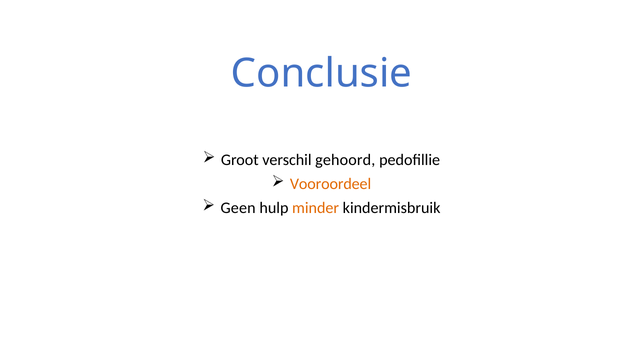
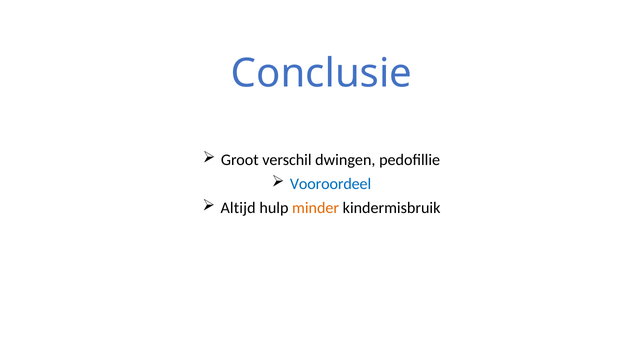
gehoord: gehoord -> dwingen (345, 160)
Vooroordeel colour: orange -> blue (331, 184)
Geen: Geen -> Altijd (238, 208)
